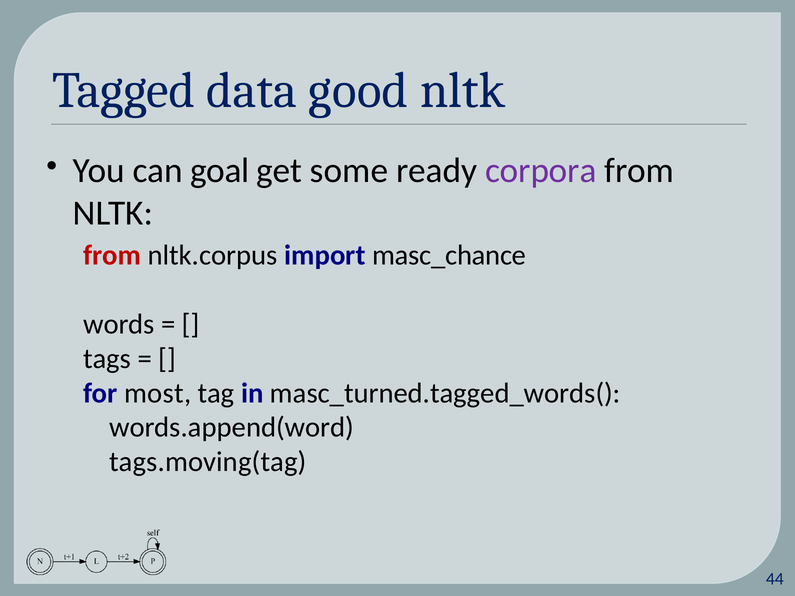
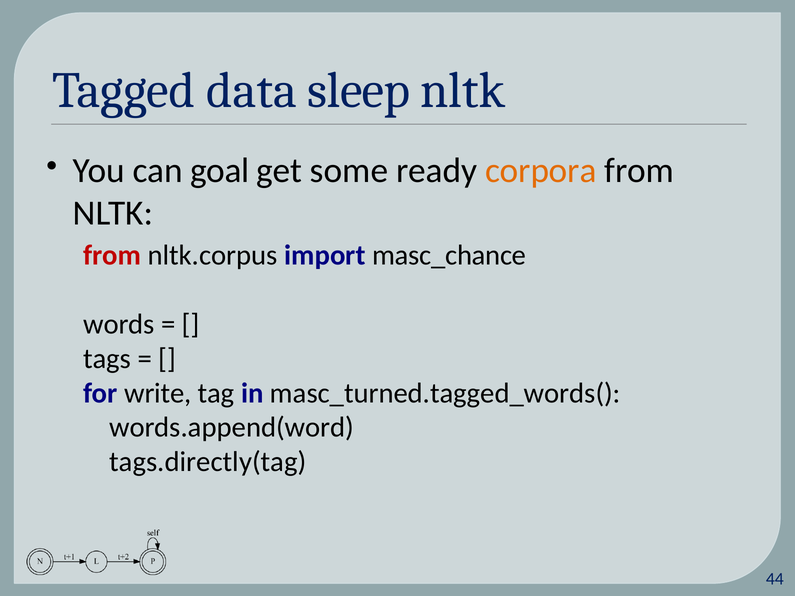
good: good -> sleep (359, 91)
corpora colour: purple -> orange (541, 171)
most: most -> write (158, 393)
tags.moving(tag: tags.moving(tag -> tags.directly(tag (208, 462)
